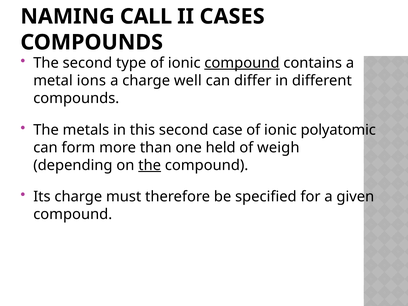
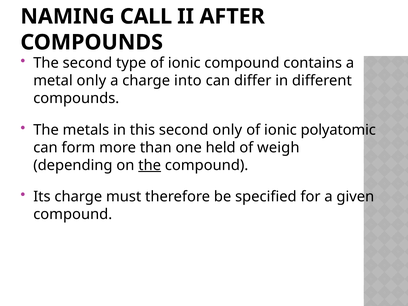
CASES: CASES -> AFTER (232, 16)
compound underline: present -> none (242, 63)
metal ions: ions -> only (91, 81)
well: well -> into (188, 81)
second case: case -> only (227, 130)
